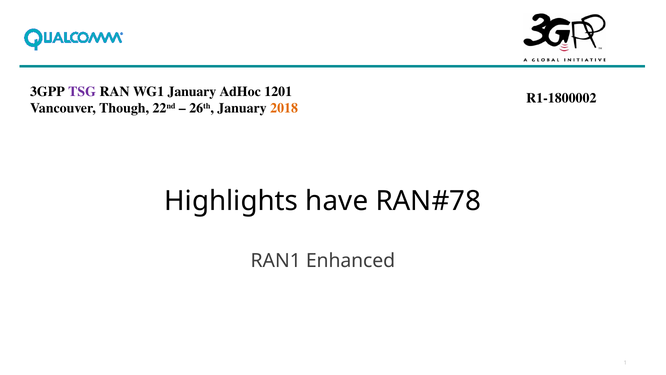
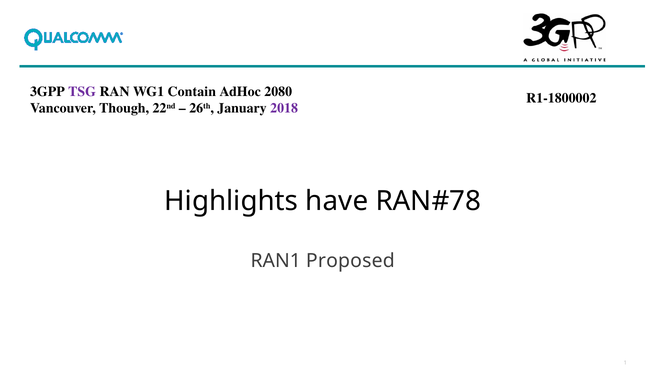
WG1 January: January -> Contain (192, 91)
1201: 1201 -> 2080 (278, 91)
2018 colour: orange -> purple (284, 108)
Enhanced: Enhanced -> Proposed (350, 261)
